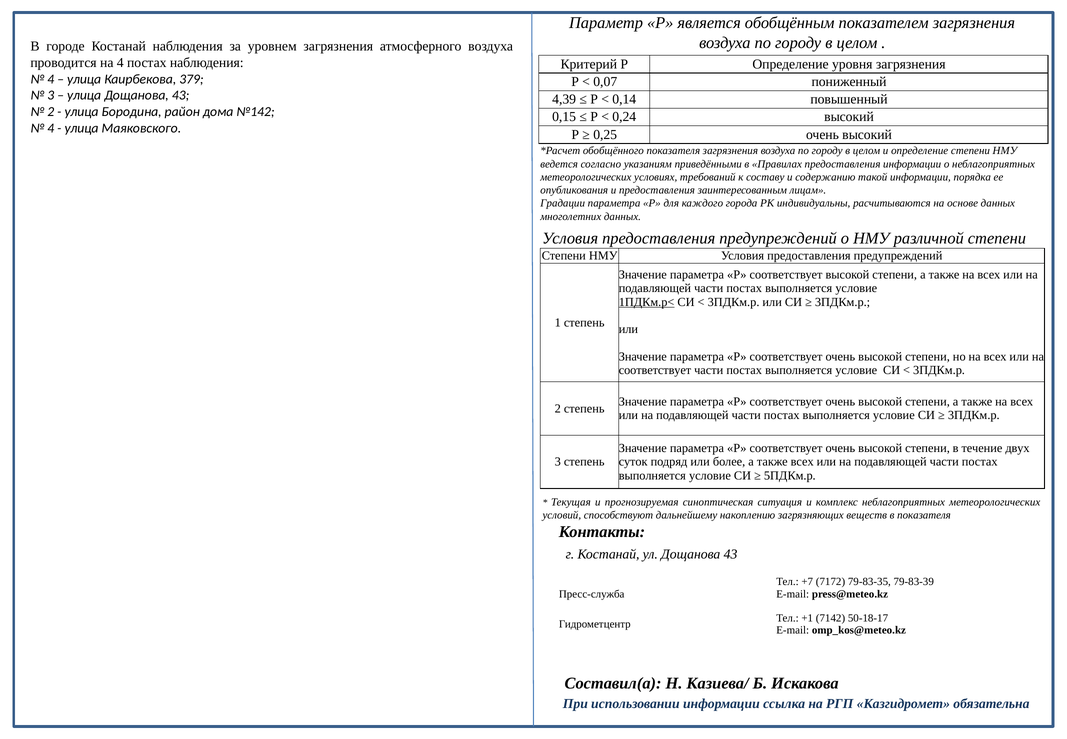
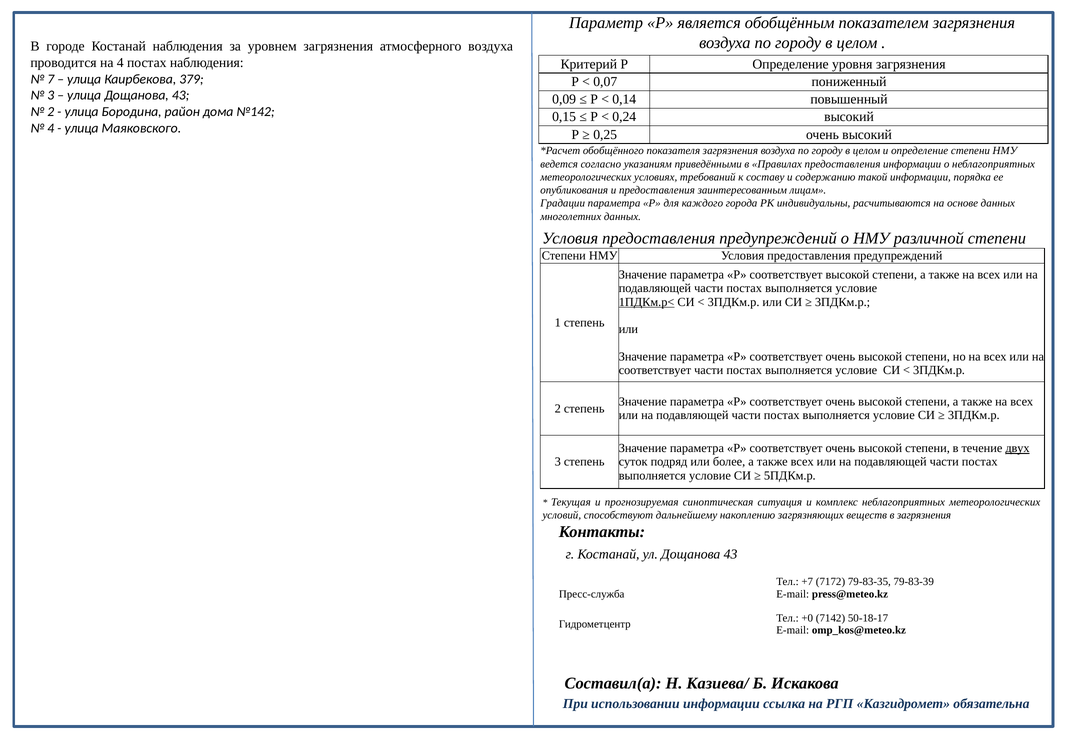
4: 4 -> 7 (51, 79)
4,39: 4,39 -> 0,09 (564, 99)
двух underline: none -> present (1017, 448)
в показателя: показателя -> загрязнения (924, 515)
+1: +1 -> +0 (807, 618)
